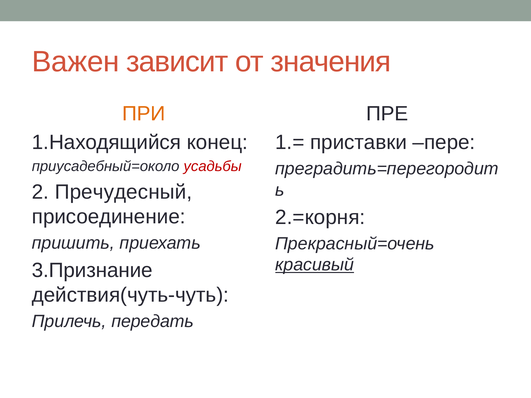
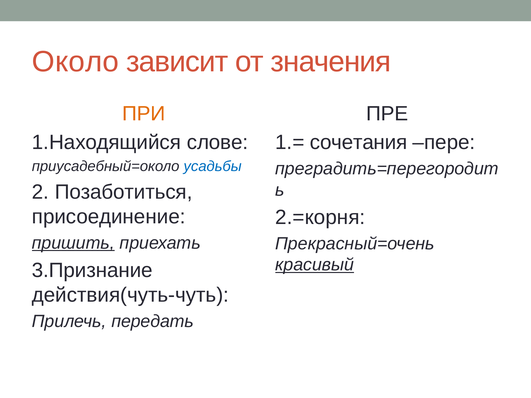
Важен: Важен -> Около (75, 62)
конец: конец -> слове (217, 142)
приставки: приставки -> сочетания (359, 142)
усадьбы colour: red -> blue (213, 166)
Пречудесный: Пречудесный -> Позаботиться (124, 192)
пришить underline: none -> present (73, 243)
